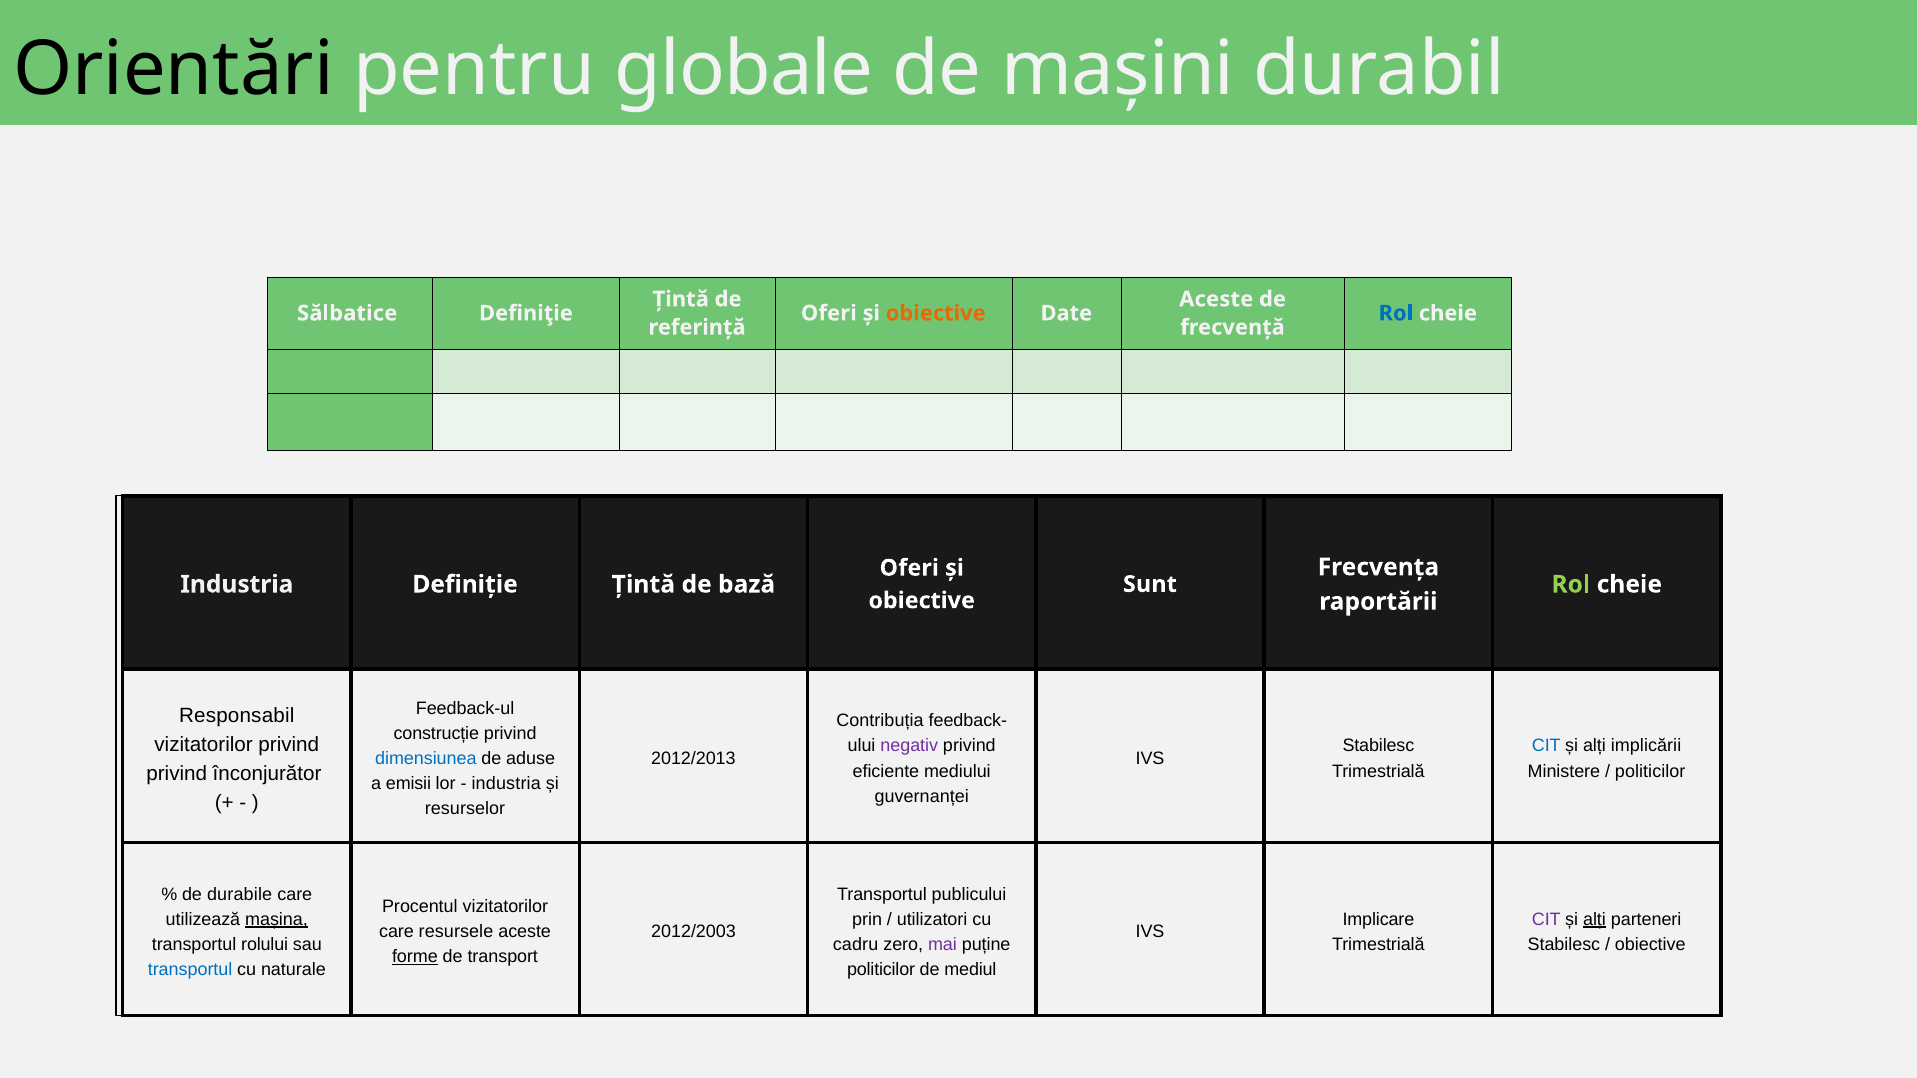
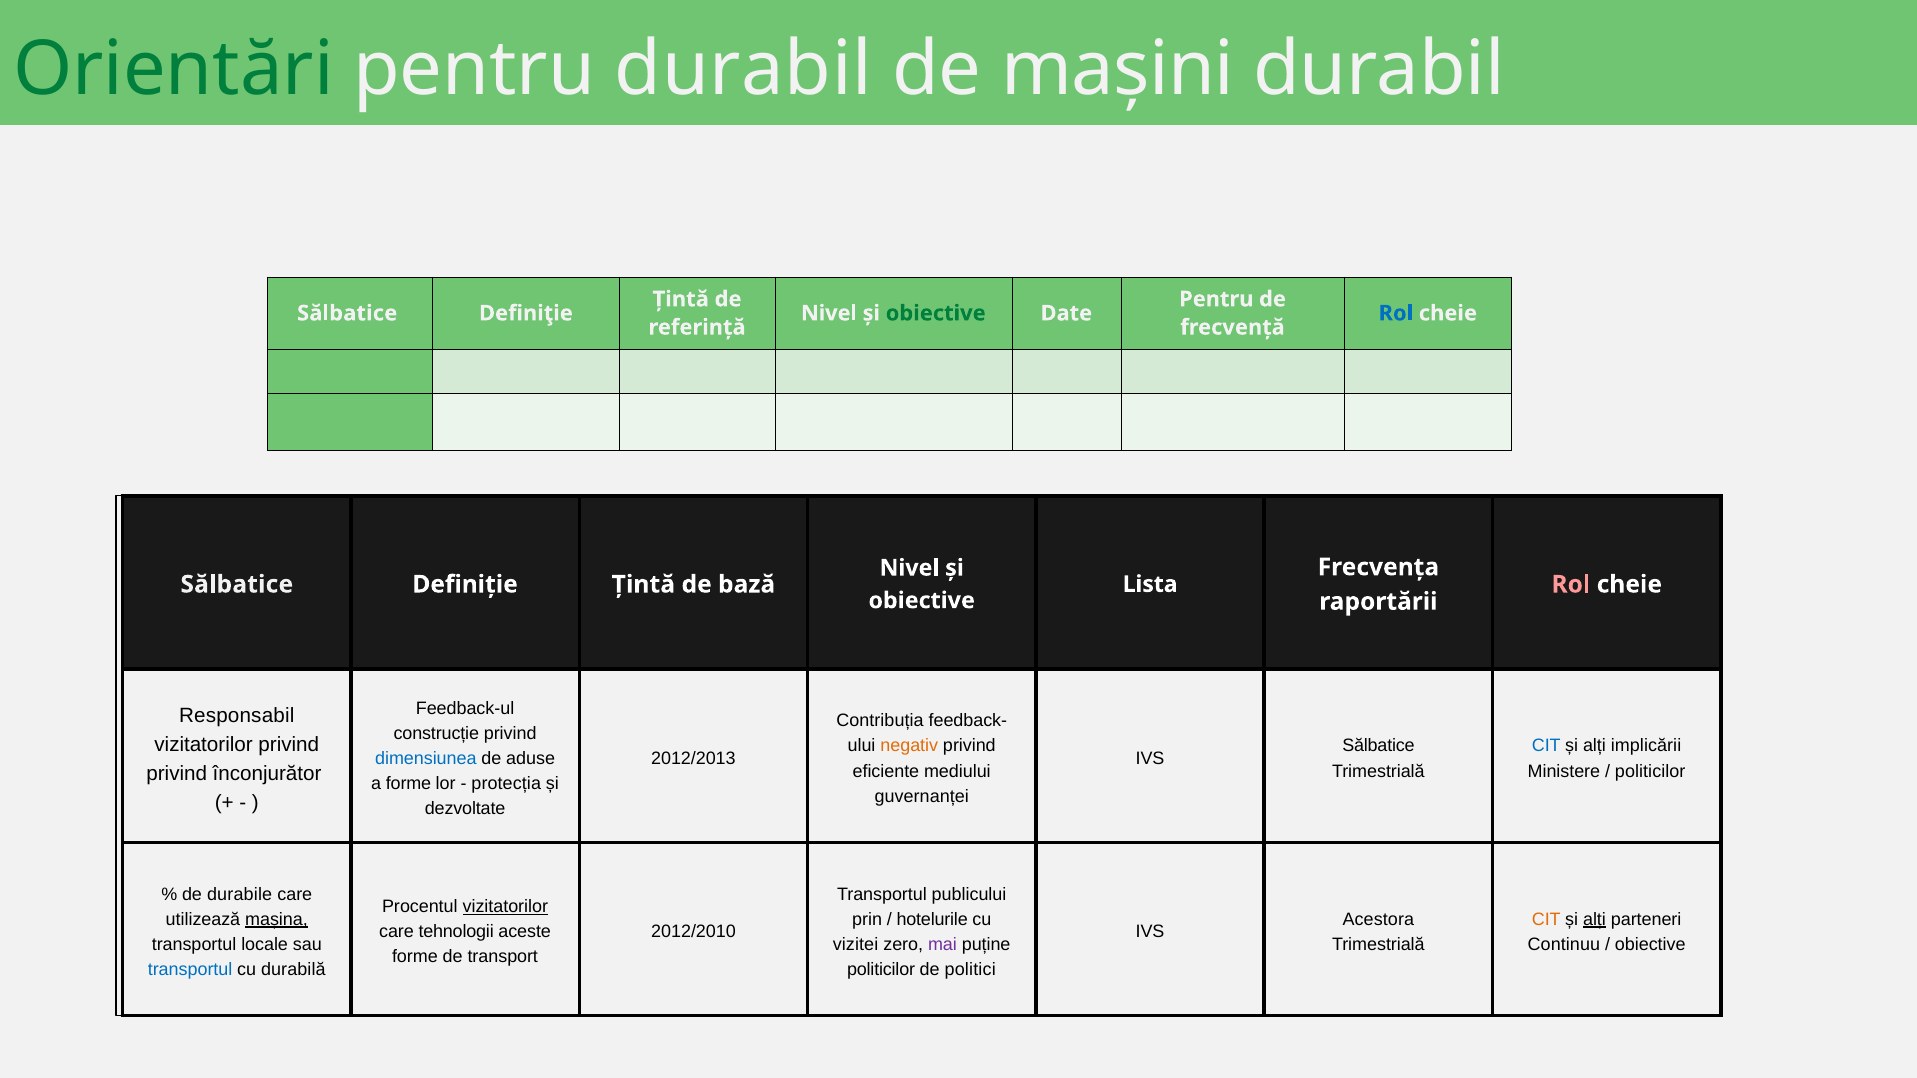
Orientări colour: black -> green (173, 70)
pentru globale: globale -> durabil (743, 70)
Aceste: Aceste -> Pentru (1216, 299)
Oferi: Oferi -> Nivel (829, 313)
obiective colour: orange -> green (936, 313)
Oferi: Oferi -> Nivel (909, 568)
Industria: Industria -> Sălbatice (237, 585)
Rol colour: light green -> pink (1571, 585)
Sunt: Sunt -> Lista (1150, 584)
negativ colour: purple -> orange (909, 746)
Stabilesc: Stabilesc -> Sălbatice (1378, 746)
a emisii: emisii -> forme (408, 784)
industria: industria -> protecția (506, 784)
resurselor: resurselor -> dezvoltate (465, 809)
vizitatorilor underline: none -> present (505, 907)
utilizatori: utilizatori -> hotelurile (932, 920)
Implicare: Implicare -> Acestora (1378, 920)
CIT colour: purple -> orange (1546, 920)
resursele: resursele -> tehnologii (456, 932)
2012/2003: 2012/2003 -> 2012/2010 (693, 932)
rolului: rolului -> locale (265, 945)
cadru: cadru -> vizitei (856, 945)
Stabilesc: Stabilesc -> Continuu (1564, 945)
forme underline: present -> none (415, 957)
naturale: naturale -> durabilă (293, 970)
mediul: mediul -> politici (970, 970)
